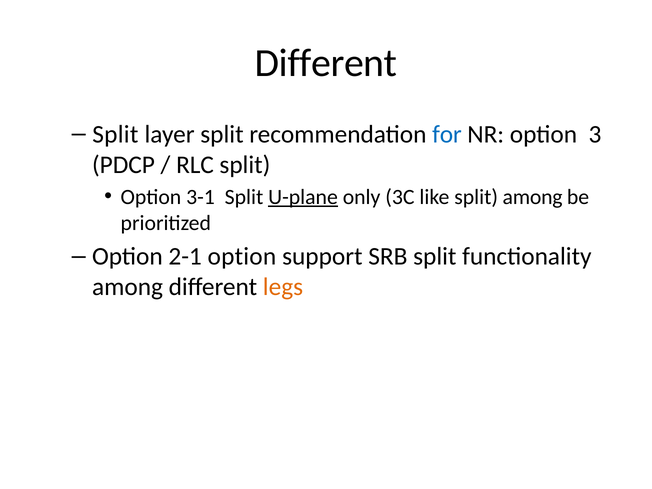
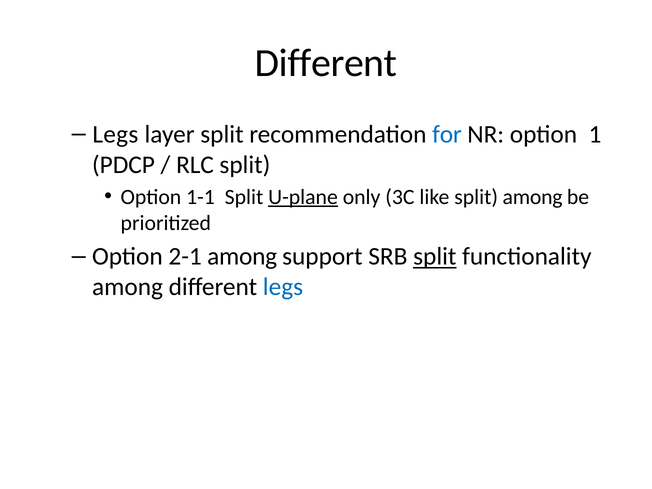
Split: Split -> Legs (115, 134)
3: 3 -> 1 (595, 134)
3-1: 3-1 -> 1-1 (201, 197)
2-1 option: option -> among (242, 257)
split underline: none -> present (435, 257)
legs colour: orange -> blue (283, 287)
